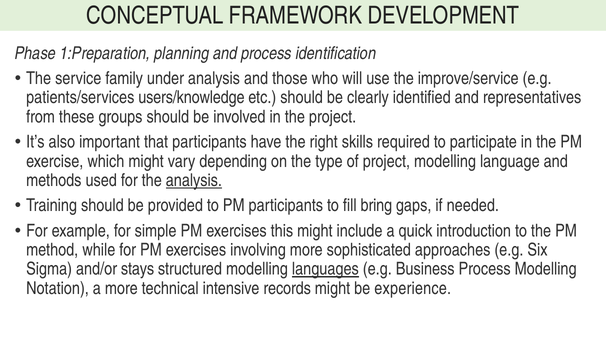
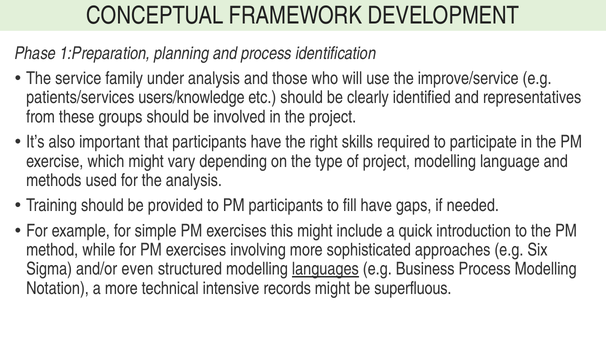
analysis underline: present -> none (194, 180)
fill bring: bring -> have (376, 206)
stays: stays -> even (137, 269)
experience: experience -> superfluous (413, 288)
